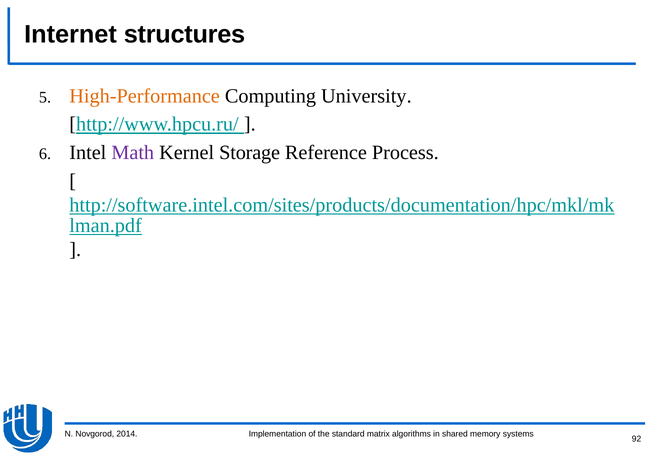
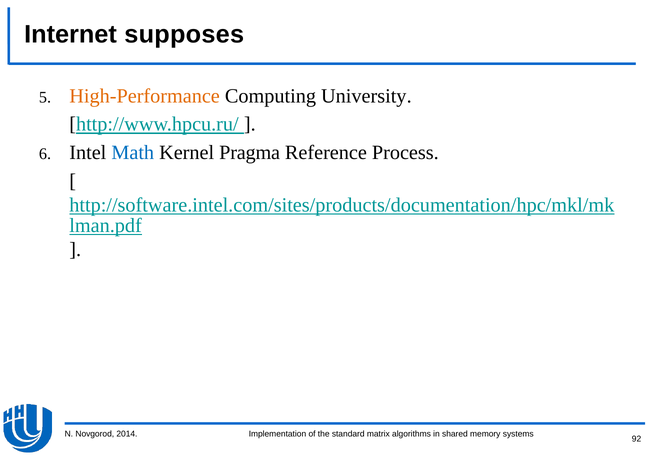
structures: structures -> supposes (184, 34)
Math colour: purple -> blue (133, 153)
Storage: Storage -> Pragma (250, 153)
